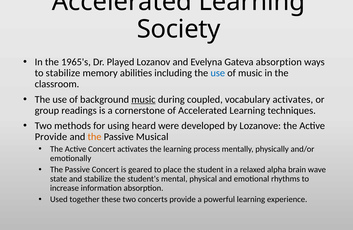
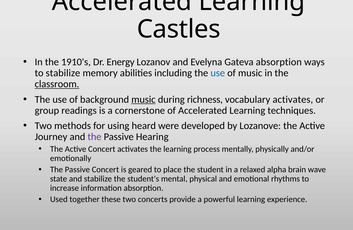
Society: Society -> Castles (179, 29)
1965's: 1965's -> 1910's (76, 62)
Played: Played -> Energy (121, 62)
classroom underline: none -> present (57, 84)
coupled: coupled -> richness (205, 99)
Provide: Provide -> Journey (51, 137)
the colour: orange -> purple (95, 137)
Musical: Musical -> Hearing (152, 137)
